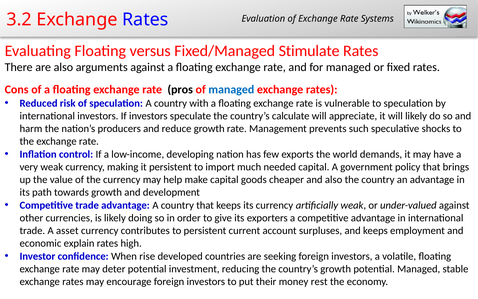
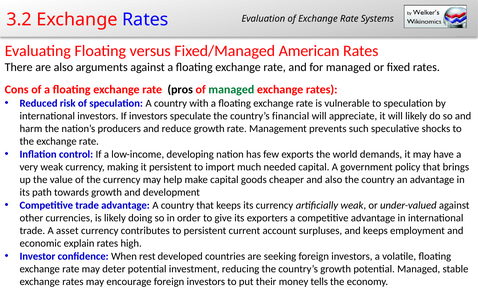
Stimulate: Stimulate -> American (309, 51)
managed colour: blue -> green (231, 90)
calculate: calculate -> financial (291, 116)
rise: rise -> rest (147, 256)
rest: rest -> tells (319, 281)
